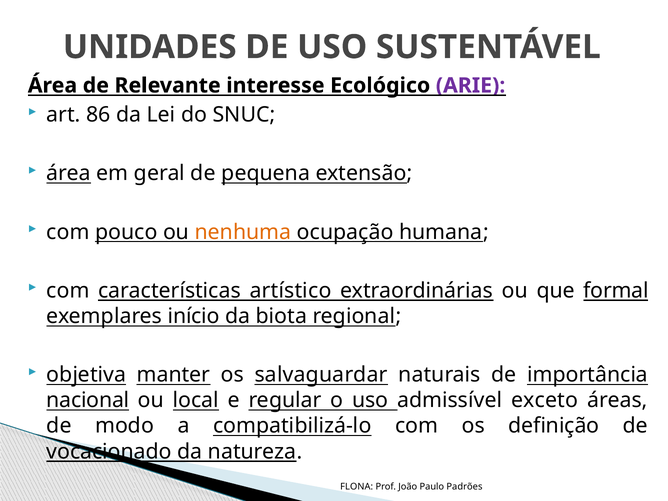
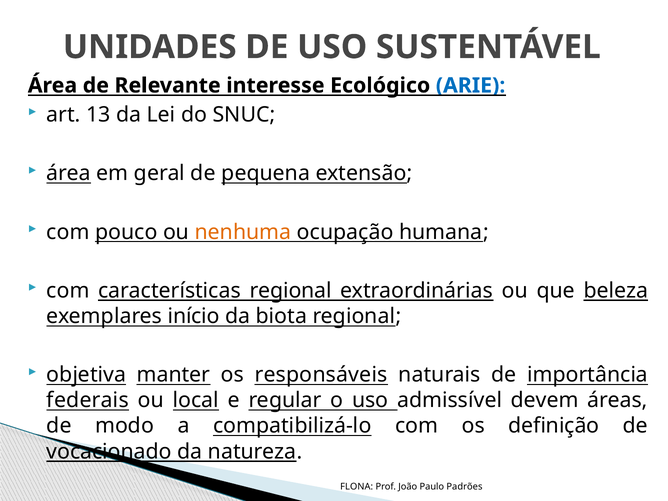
ARIE colour: purple -> blue (471, 85)
86: 86 -> 13 (98, 115)
características artístico: artístico -> regional (291, 291)
formal: formal -> beleza (616, 291)
salvaguardar: salvaguardar -> responsáveis (321, 375)
nacional: nacional -> federais (88, 400)
exceto: exceto -> devem (545, 400)
